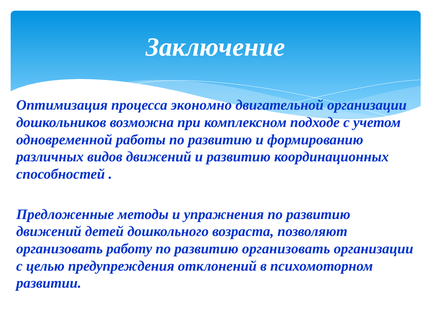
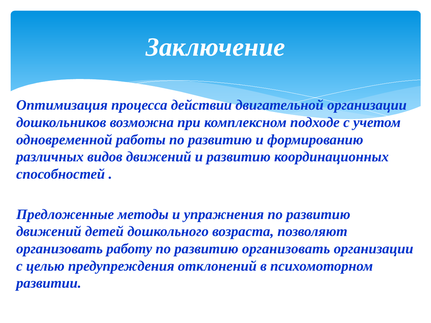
экономно: экономно -> действии (201, 105)
